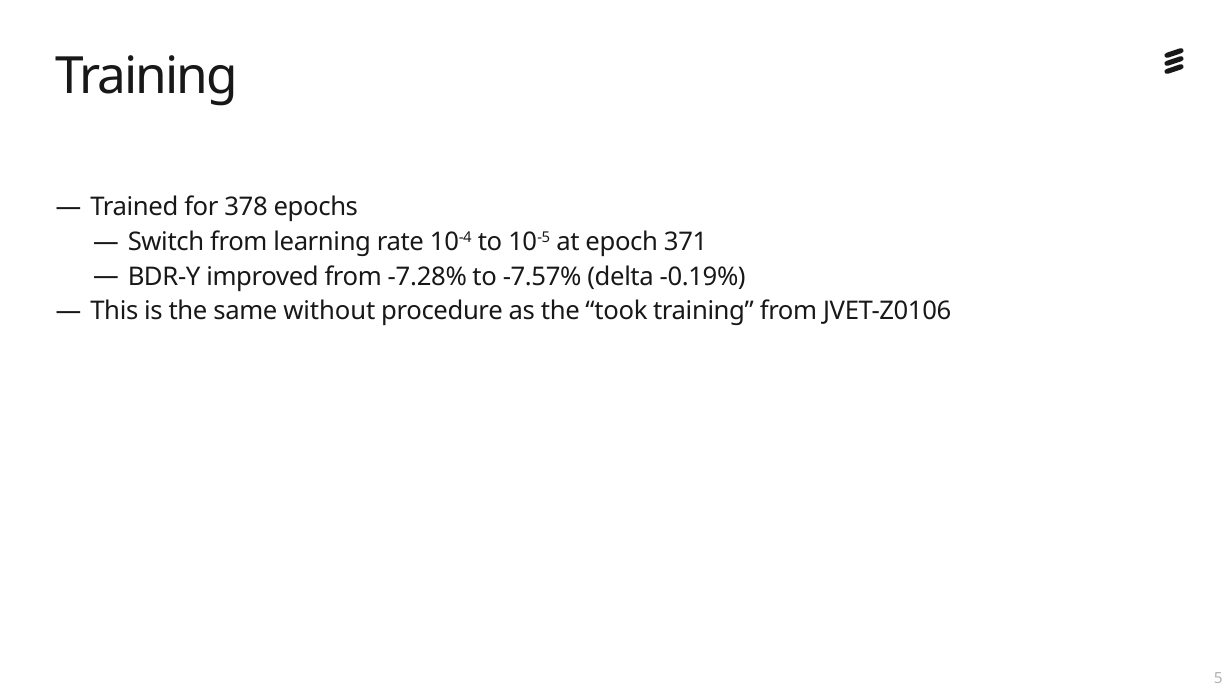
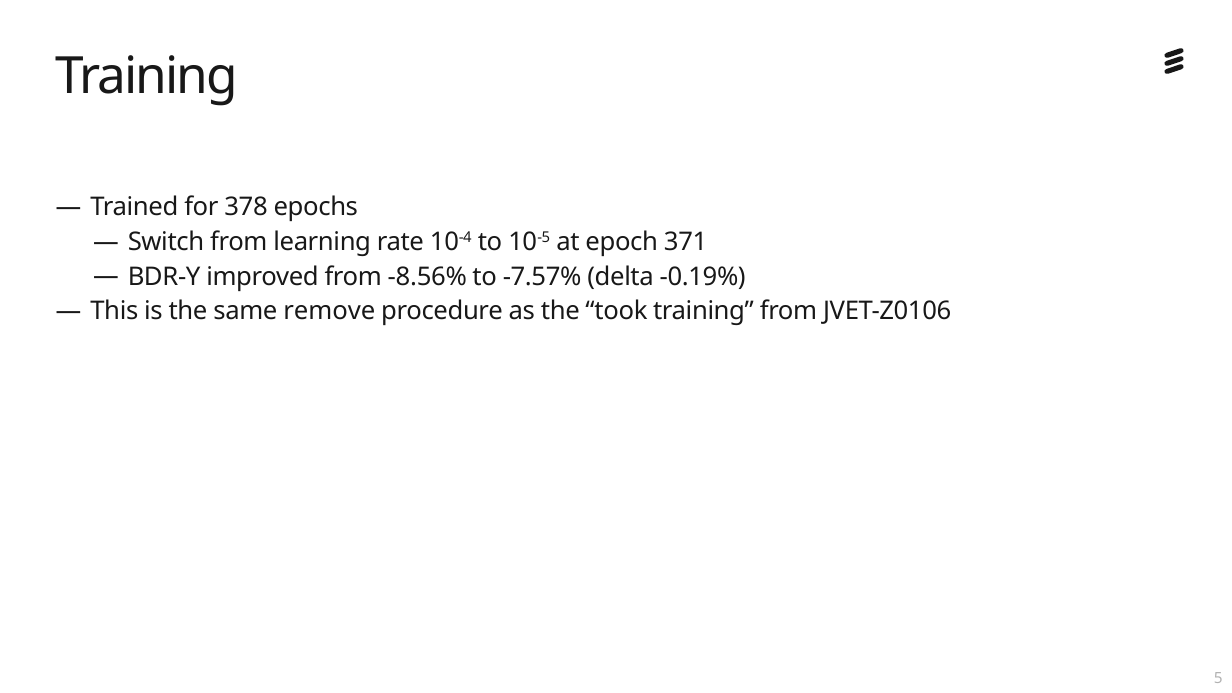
-7.28%: -7.28% -> -8.56% (427, 277)
without: without -> remove (329, 311)
